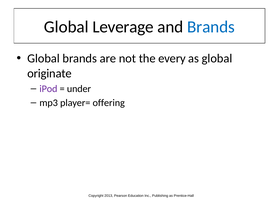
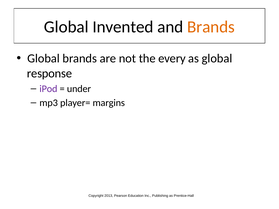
Leverage: Leverage -> Invented (123, 27)
Brands colour: blue -> orange (211, 27)
originate: originate -> response (49, 73)
offering: offering -> margins (109, 103)
